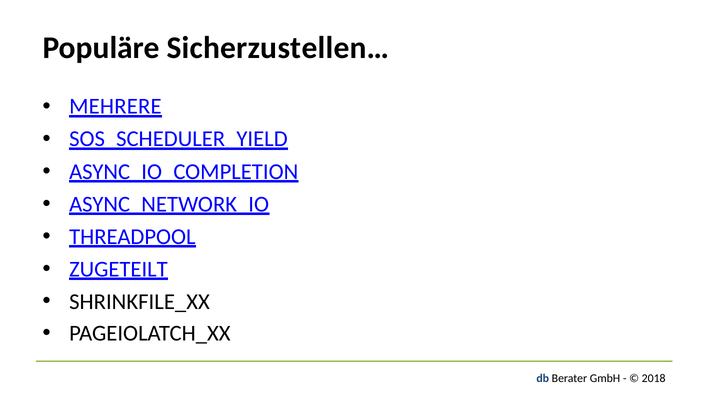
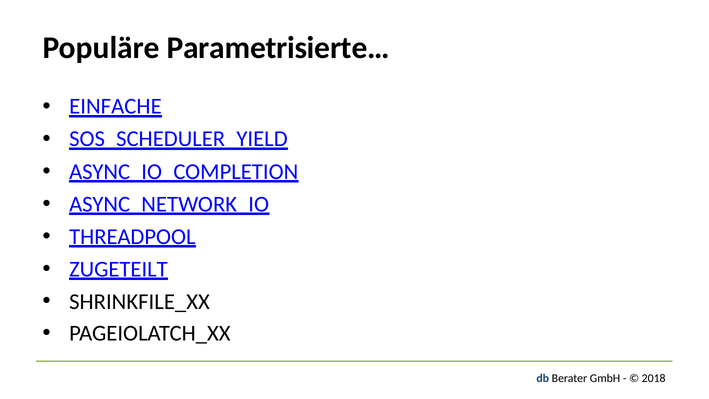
Sicherzustellen…: Sicherzustellen… -> Parametrisierte… (278, 48)
MEHRERE: MEHRERE -> EINFACHE (115, 106)
